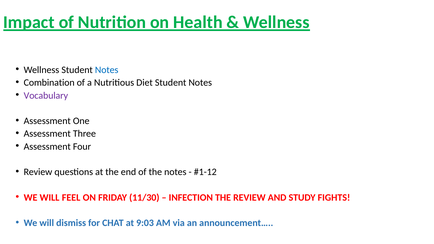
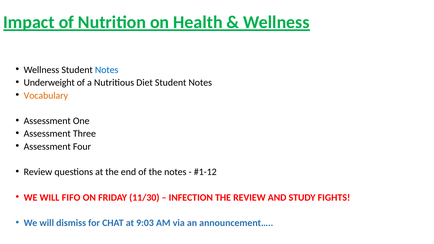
Combination: Combination -> Underweight (49, 83)
Vocabulary colour: purple -> orange (46, 95)
FEEL: FEEL -> FIFO (71, 198)
